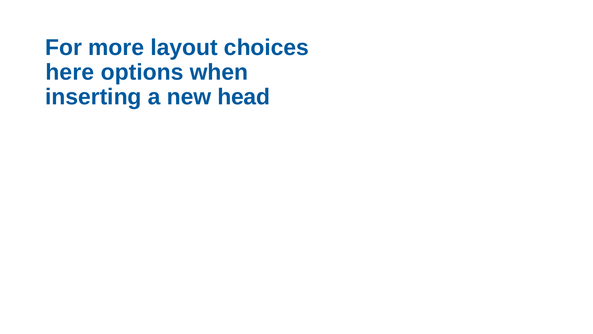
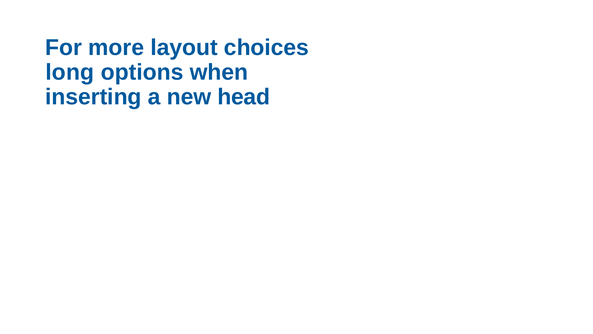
here: here -> long (70, 72)
